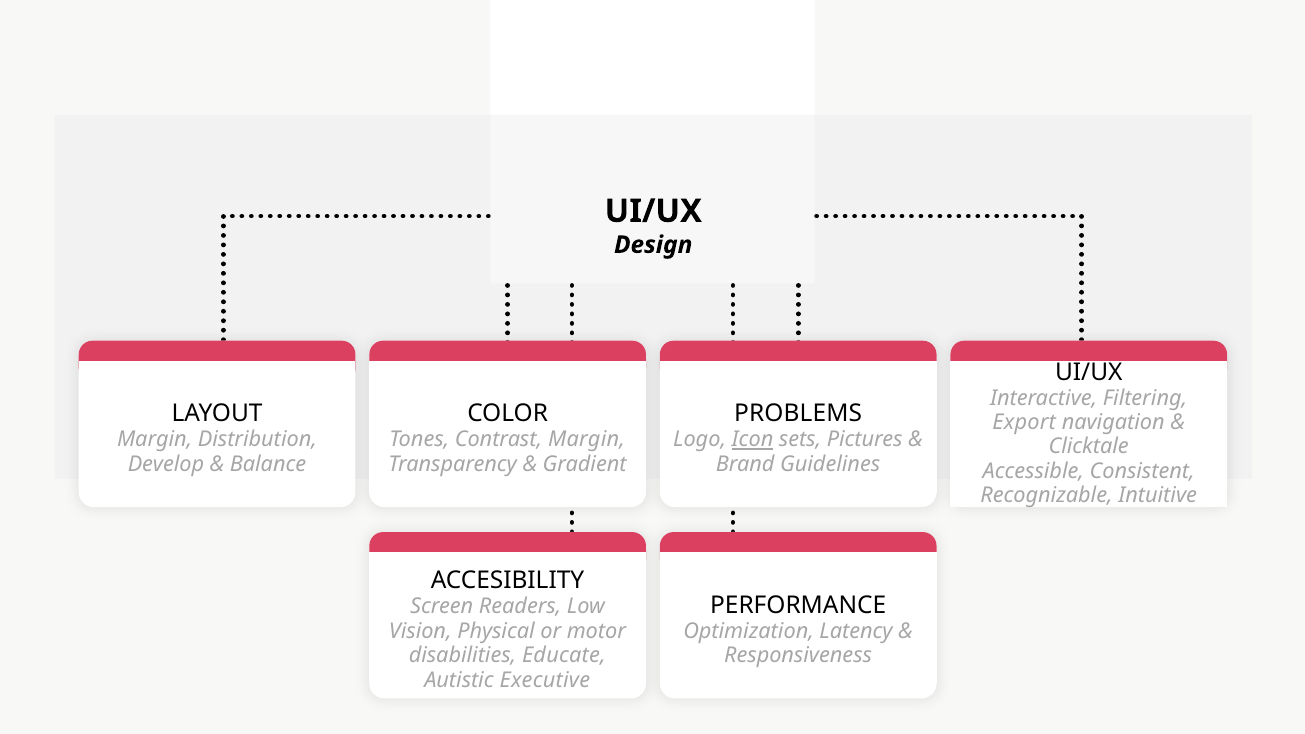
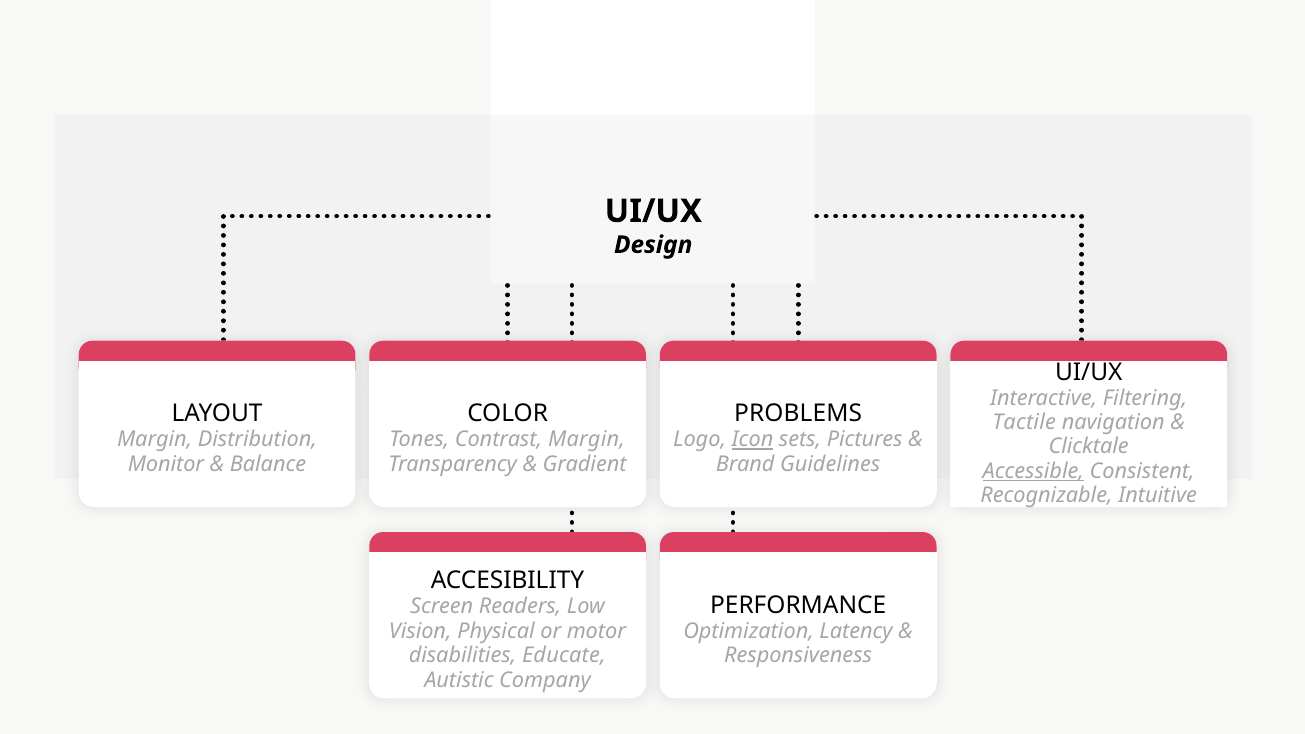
Export: Export -> Tactile (1024, 422)
Develop: Develop -> Monitor (166, 464)
Accessible underline: none -> present (1033, 471)
Executive: Executive -> Company (545, 680)
